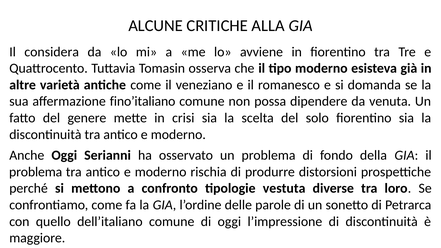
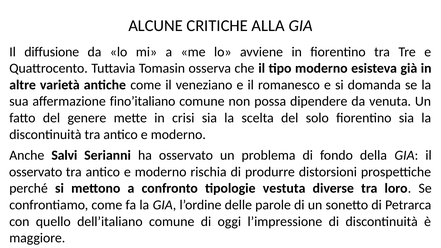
considera: considera -> diffusione (52, 52)
Anche Oggi: Oggi -> Salvi (64, 155)
problema: problema -> osservato (36, 172)
